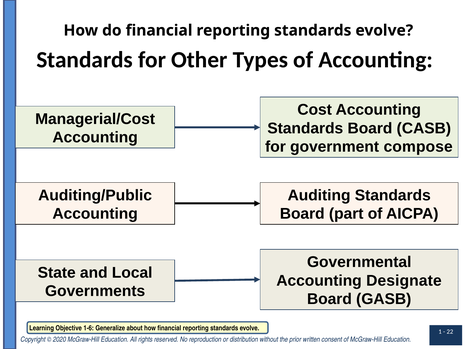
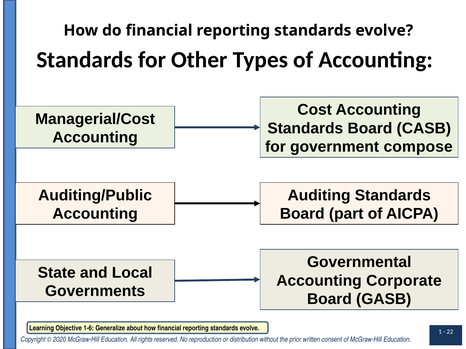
Designate: Designate -> Corporate (404, 281)
